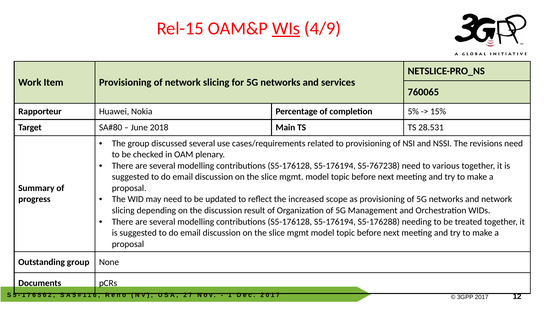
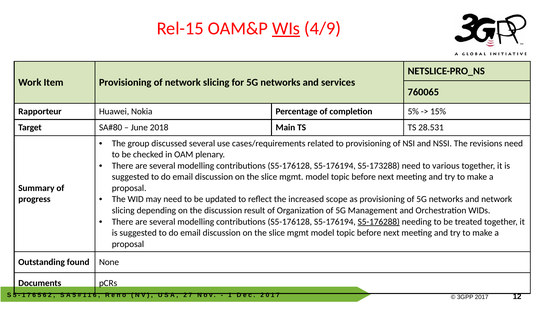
S5-767238: S5-767238 -> S5-173288 (379, 166)
S5-176288 underline: none -> present (379, 222)
Outstanding group: group -> found (78, 262)
